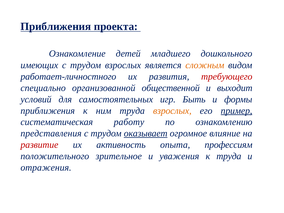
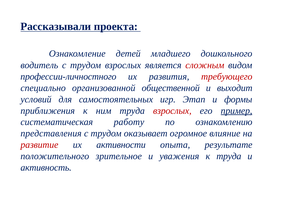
Приближения: Приближения -> Рассказывали (56, 27)
имеющих: имеющих -> водитель (39, 65)
сложным colour: orange -> red (205, 65)
работает-личностного: работает-личностного -> профессии-личностного (68, 77)
Быть: Быть -> Этап (194, 99)
взрослых colour: orange -> red (172, 111)
оказывает underline: present -> none (146, 133)
активность: активность -> активности (121, 145)
профессиям: профессиям -> результате (229, 145)
отражения: отражения -> активность (46, 167)
